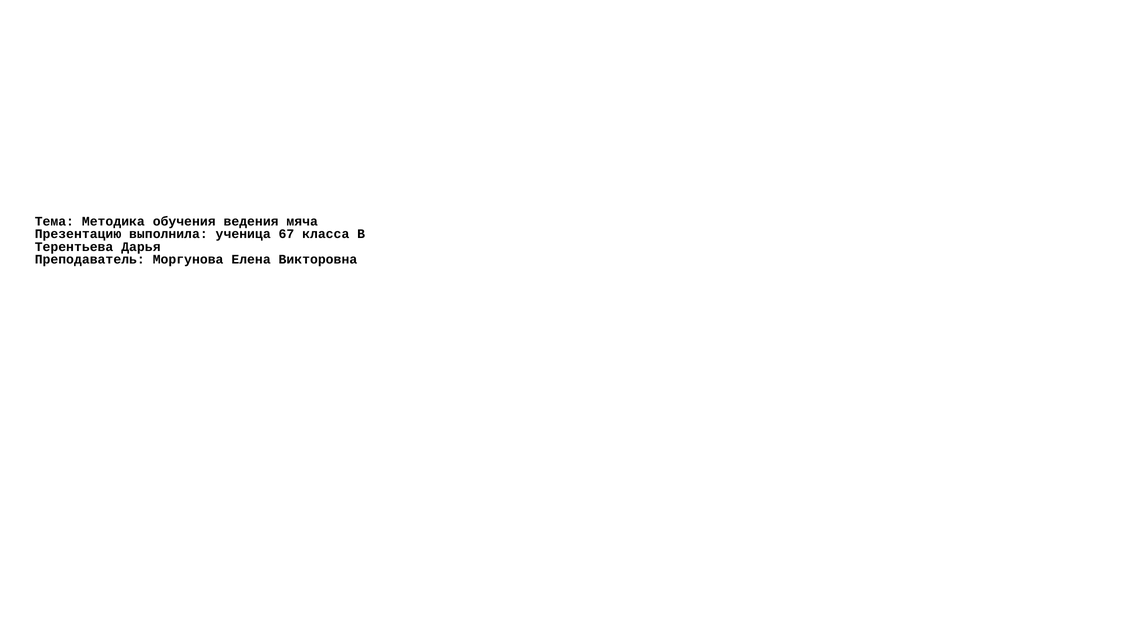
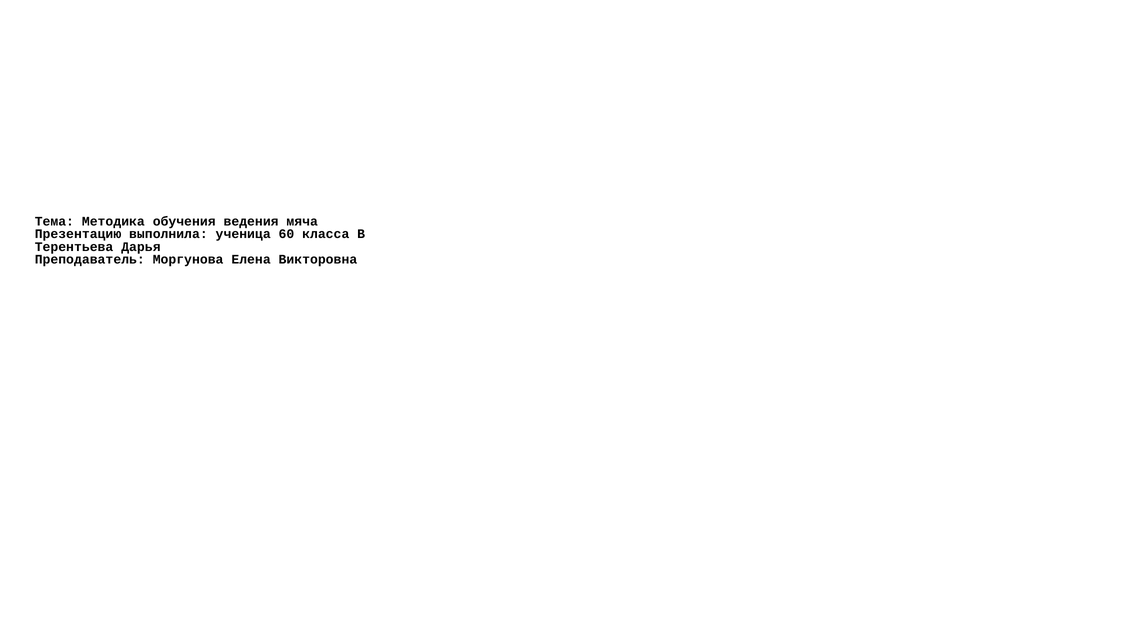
67: 67 -> 60 (286, 234)
